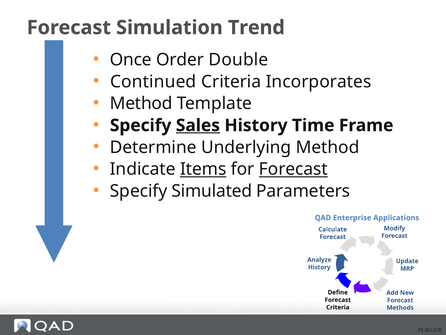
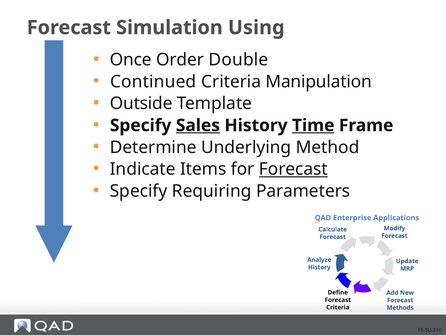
Trend: Trend -> Using (256, 28)
Incorporates: Incorporates -> Manipulation (319, 82)
Method: Method -> Outside (141, 103)
Time underline: none -> present (313, 125)
Items underline: present -> none (203, 169)
Simulated: Simulated -> Requiring (212, 191)
